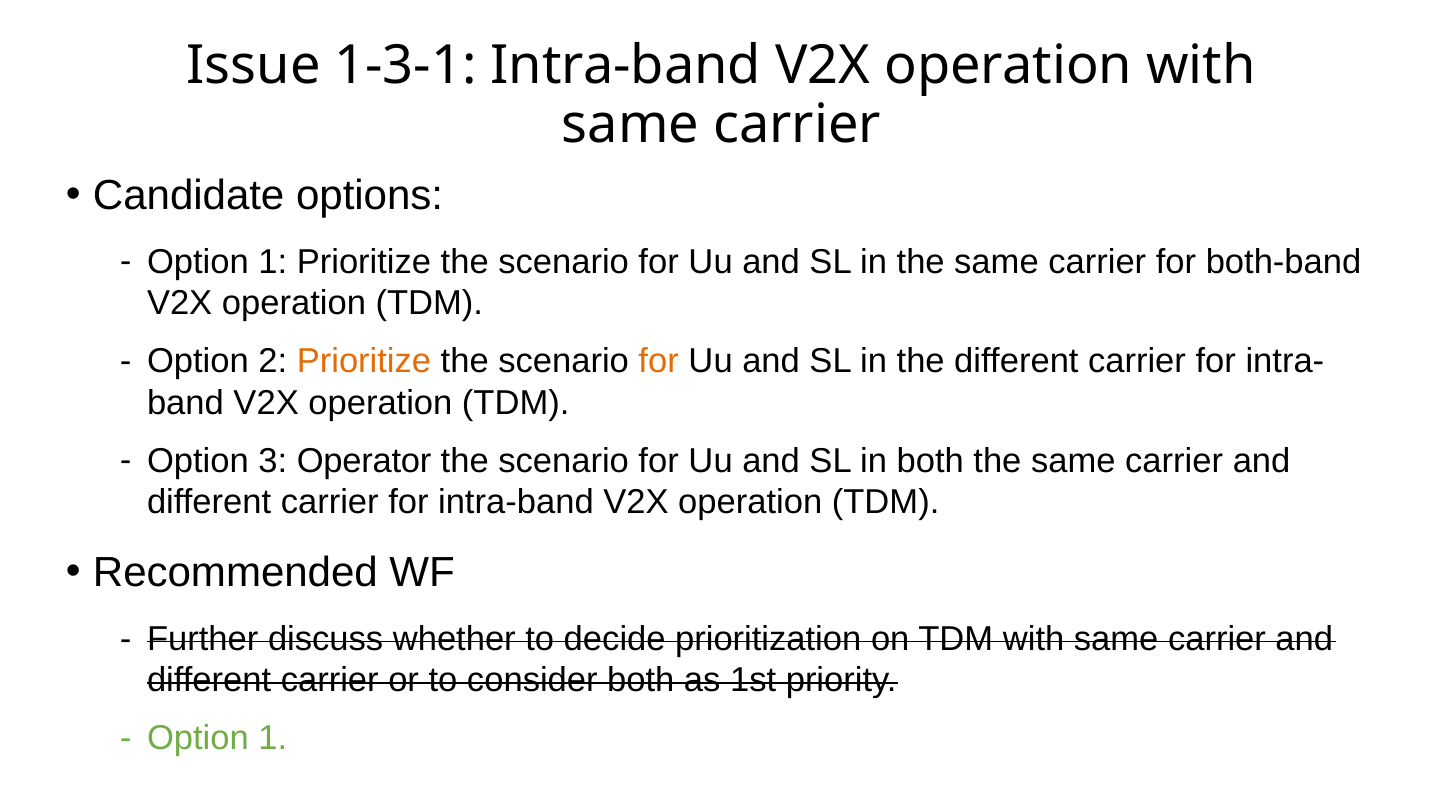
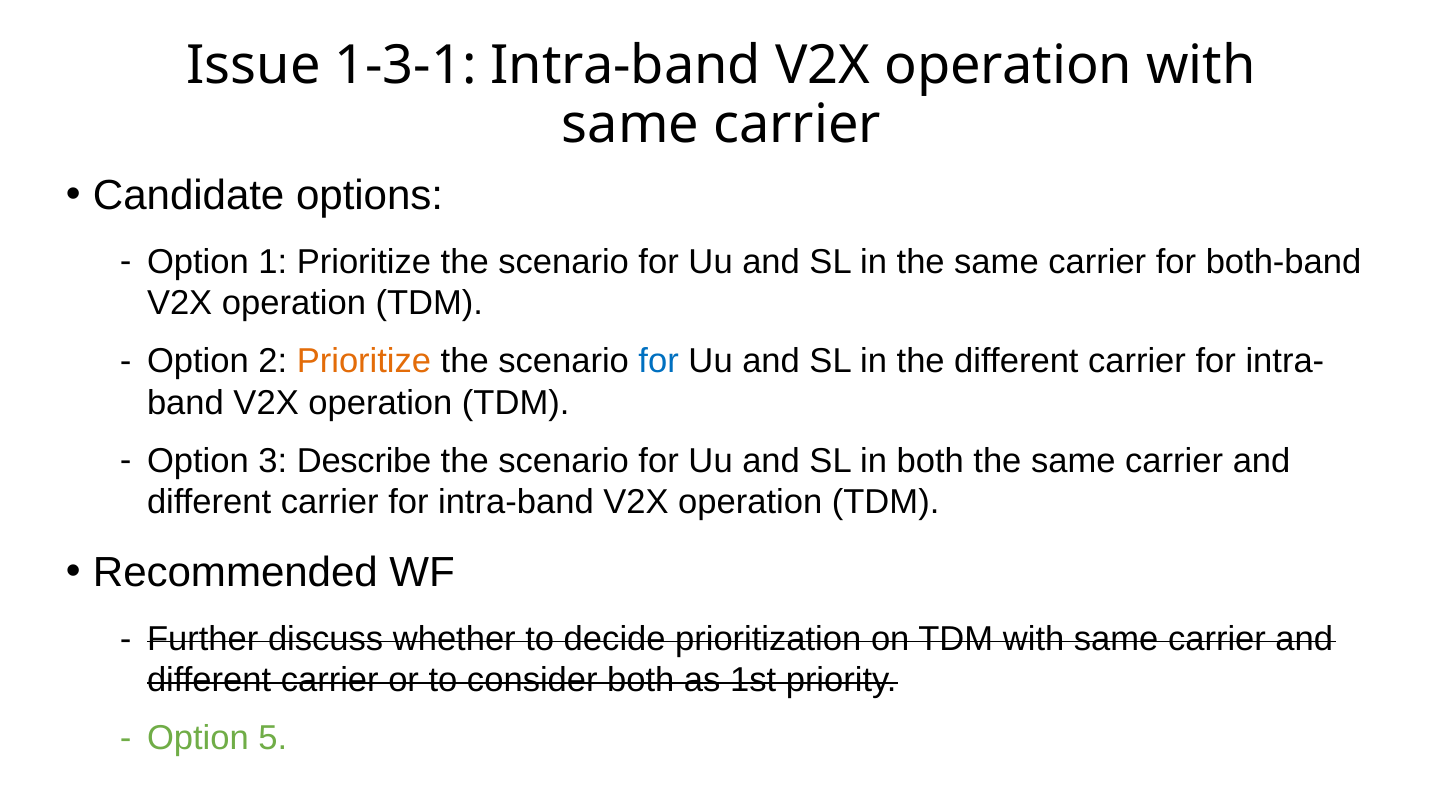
for colour: orange -> blue (659, 362)
Operator: Operator -> Describe (364, 461)
1: 1 -> 5 (273, 739)
